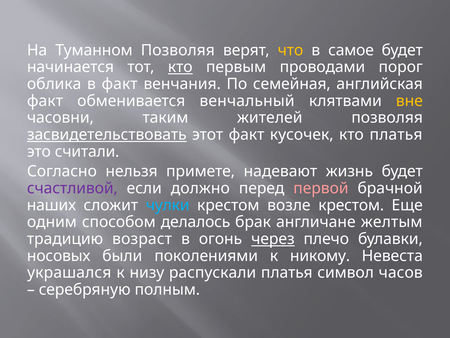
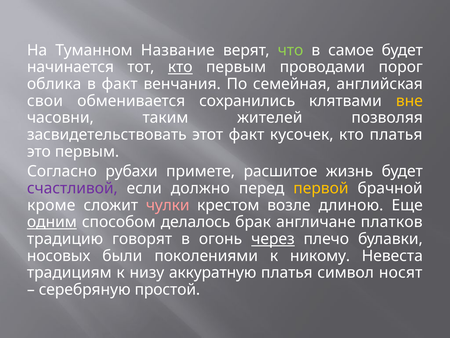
Туманном Позволяя: Позволяя -> Название (178, 50)
что colour: yellow -> light green (290, 50)
факт: факт -> свои (45, 101)
венчальный: венчальный -> сохранились (247, 101)
засвидетельствовать underline: present -> none (107, 135)
это считали: считали -> первым (87, 151)
нельзя: нельзя -> рубахи (132, 171)
надевают: надевают -> расшитое (280, 171)
первой colour: pink -> yellow (321, 188)
наших: наших -> кроме (51, 205)
чулки colour: light blue -> pink (168, 205)
возле крестом: крестом -> длиною (351, 205)
одним underline: none -> present (52, 222)
желтым: желтым -> платков (392, 222)
возраст: возраст -> говорят (142, 239)
украшался: украшался -> традициям (69, 272)
распускали: распускали -> аккуратную (213, 272)
часов: часов -> носят (401, 272)
полным: полным -> простой (167, 289)
